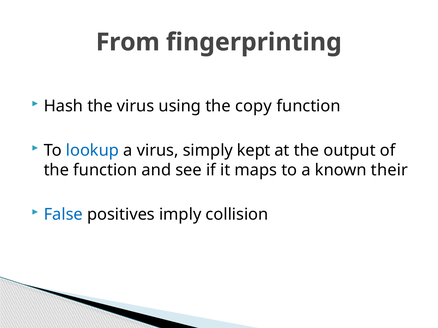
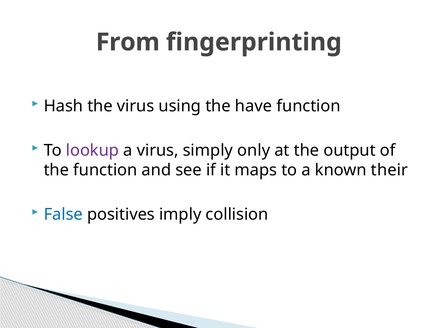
copy: copy -> have (254, 106)
lookup colour: blue -> purple (92, 151)
kept: kept -> only (254, 151)
